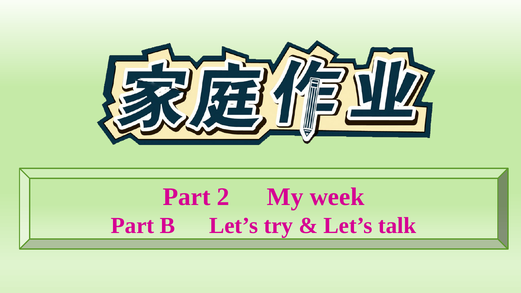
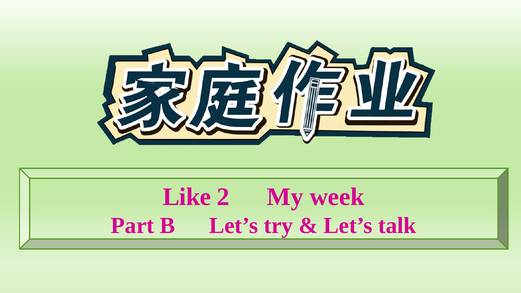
Part: Part -> Like (187, 197)
